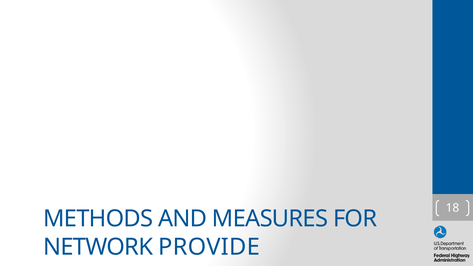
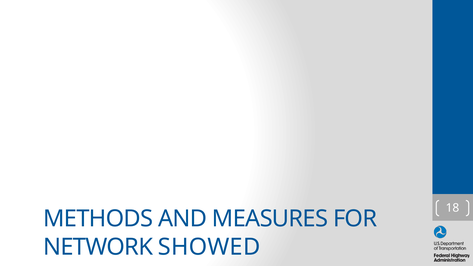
PROVIDE: PROVIDE -> SHOWED (209, 247)
